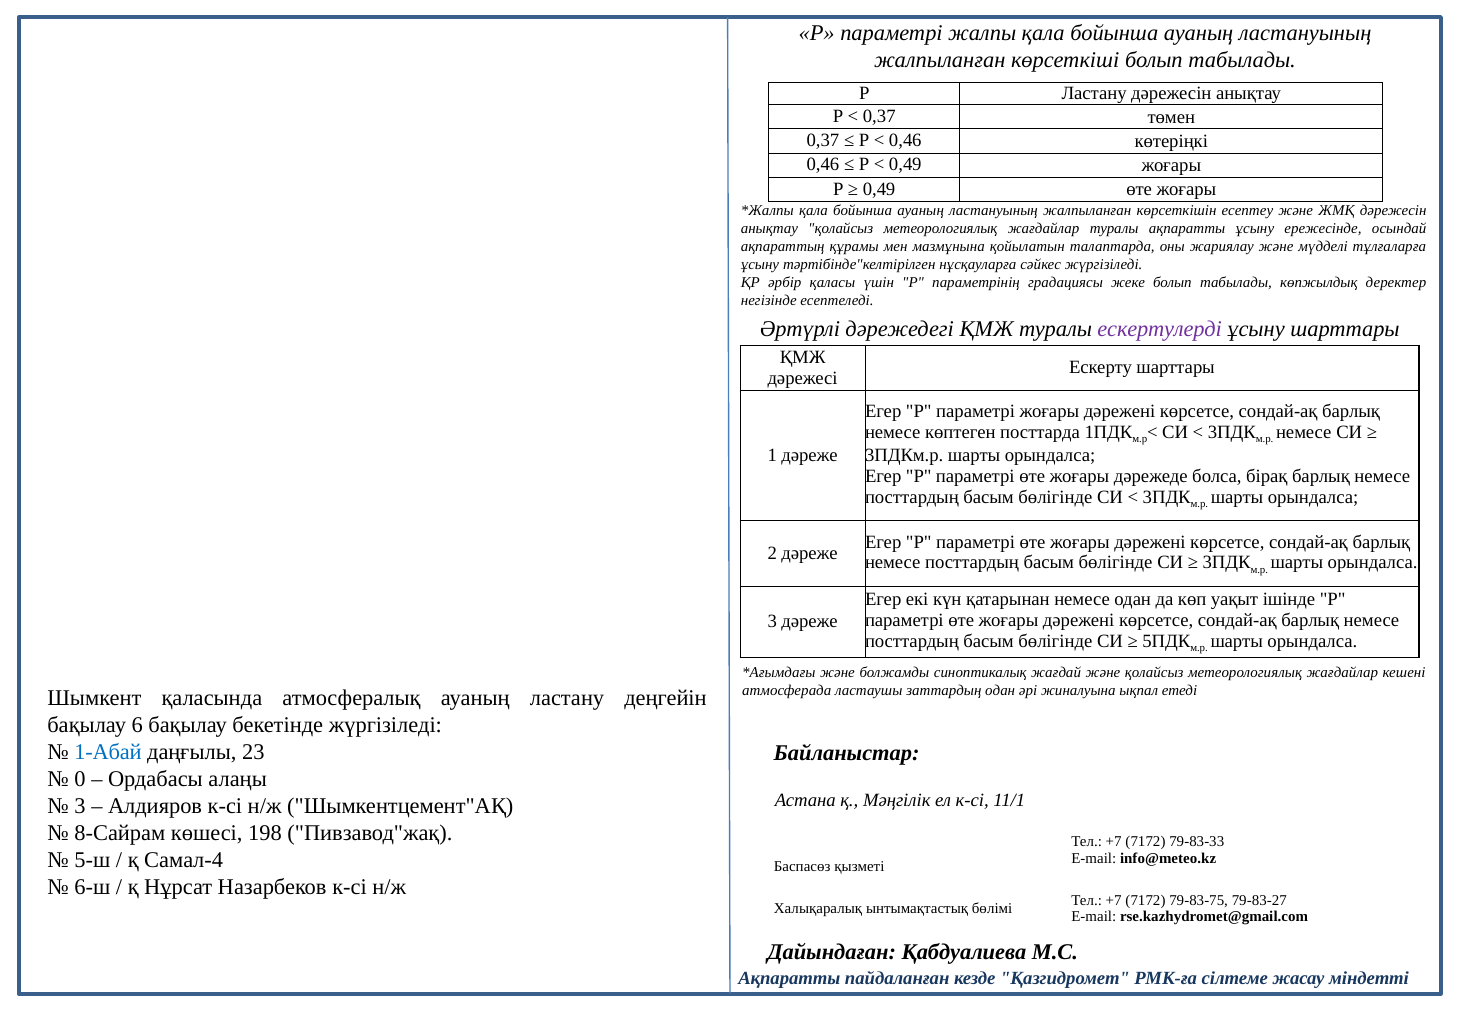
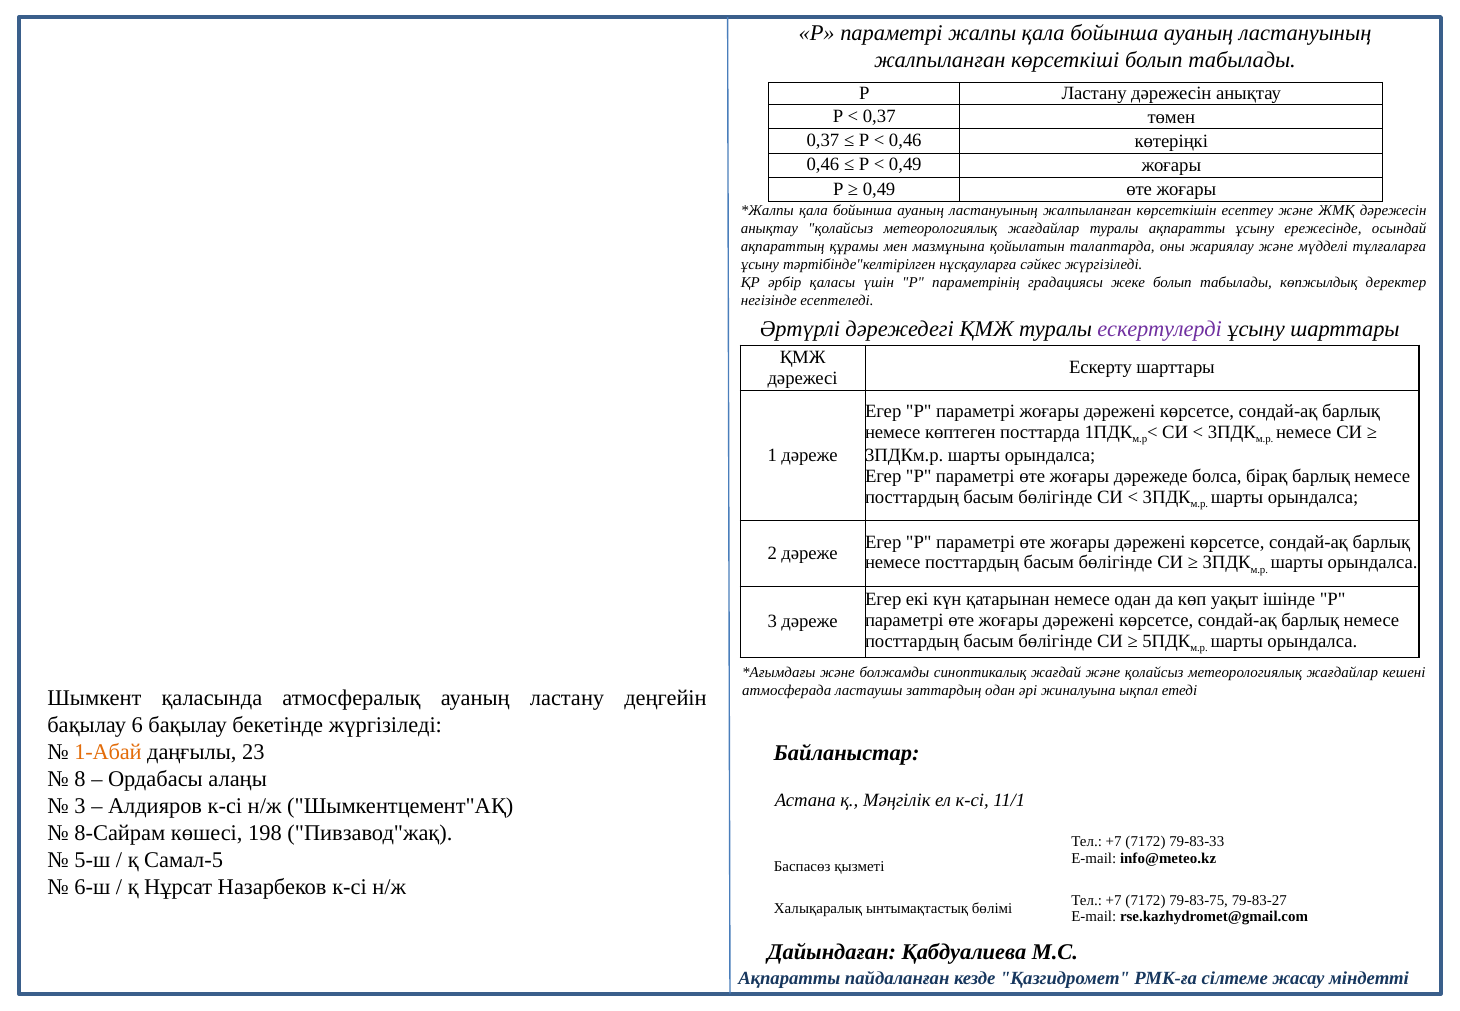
1-Абай colour: blue -> orange (108, 752)
0: 0 -> 8 (80, 779)
Самал-4: Самал-4 -> Самал-5 (184, 859)
